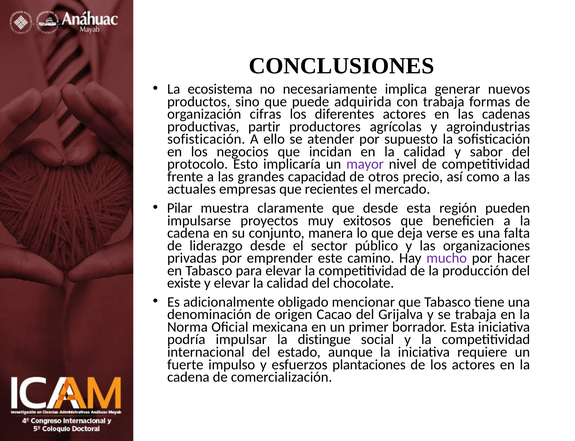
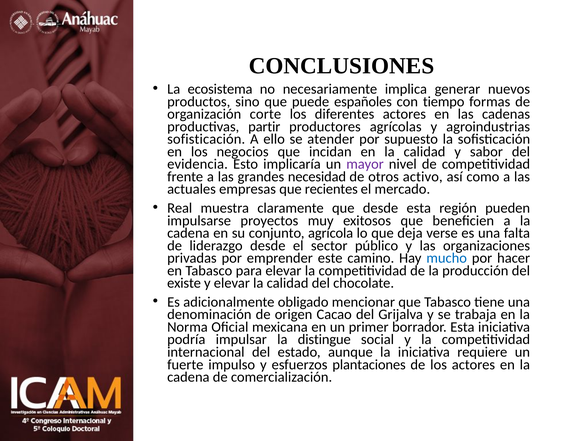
adquirida: adquirida -> españoles (363, 102)
con trabaja: trabaja -> tiempo (444, 102)
cifras: cifras -> corte (265, 114)
protocolo: protocolo -> evidencia (198, 164)
capacidad: capacidad -> necesidad (317, 177)
precio: precio -> activo (423, 177)
Pilar: Pilar -> Real (180, 208)
manera: manera -> agrícola (331, 233)
mucho colour: purple -> blue (447, 258)
